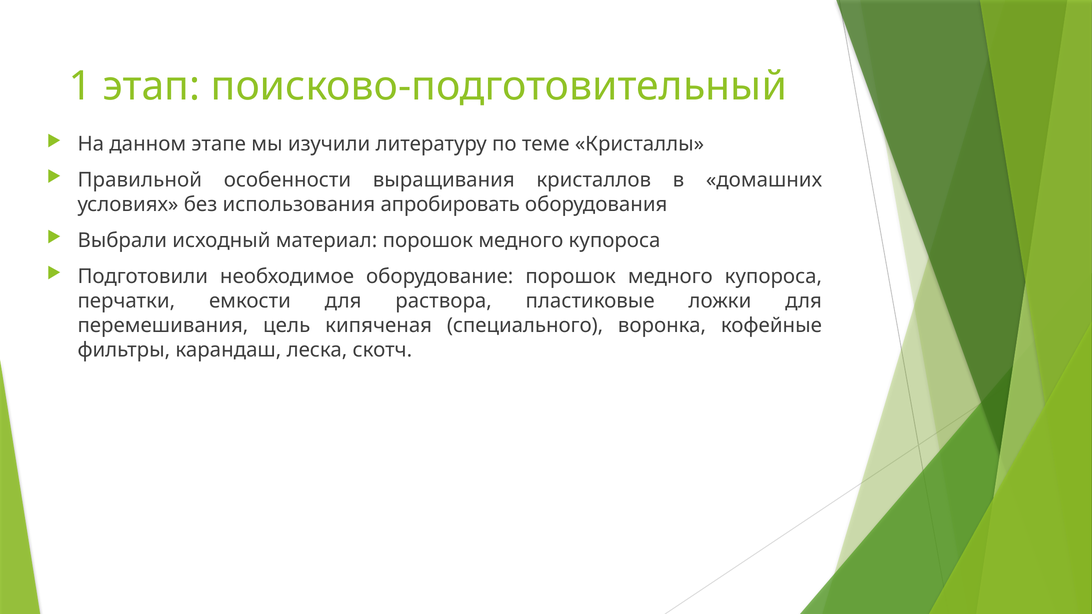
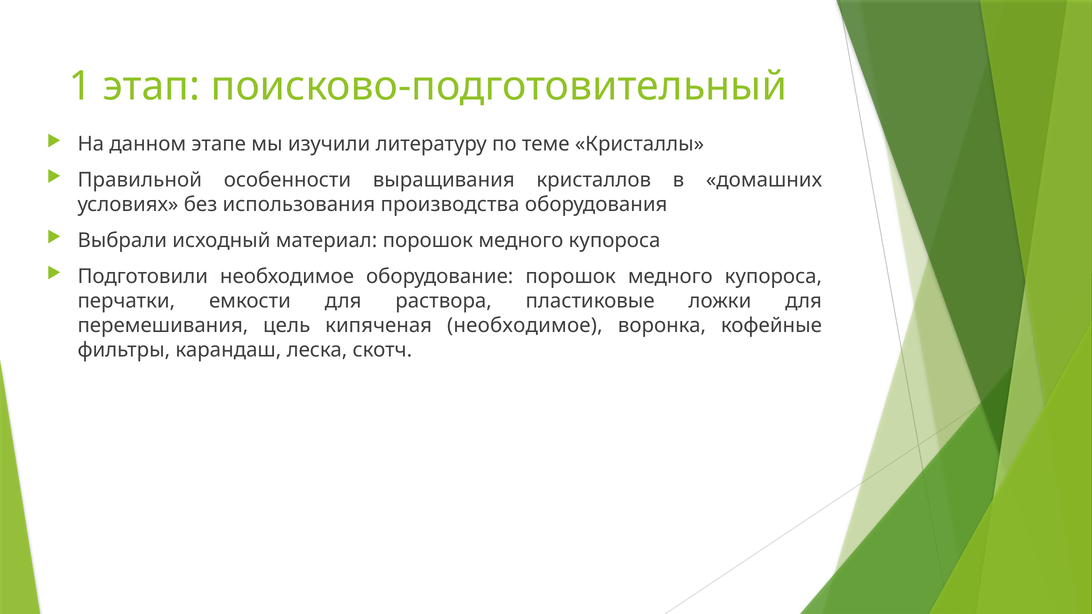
апробировать: апробировать -> производства (450, 205)
кипяченая специального: специального -> необходимое (525, 326)
